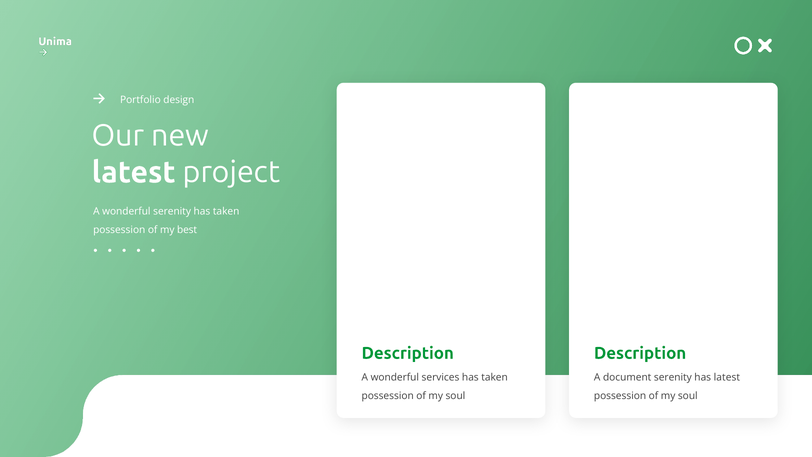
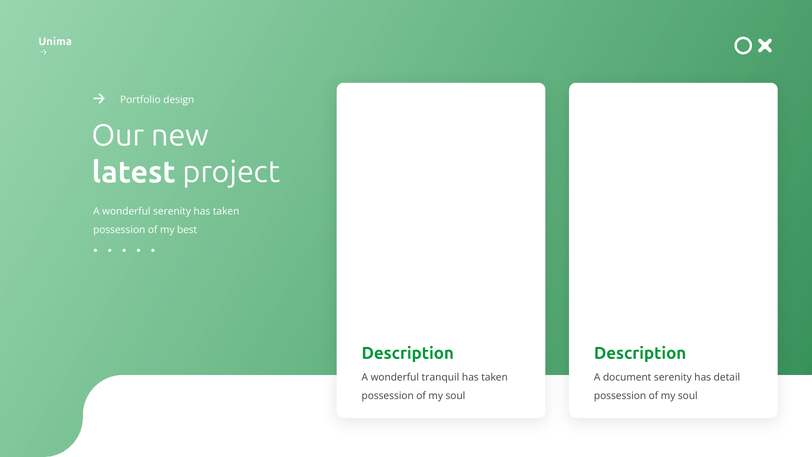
services: services -> tranquil (440, 377)
has latest: latest -> detail (727, 377)
